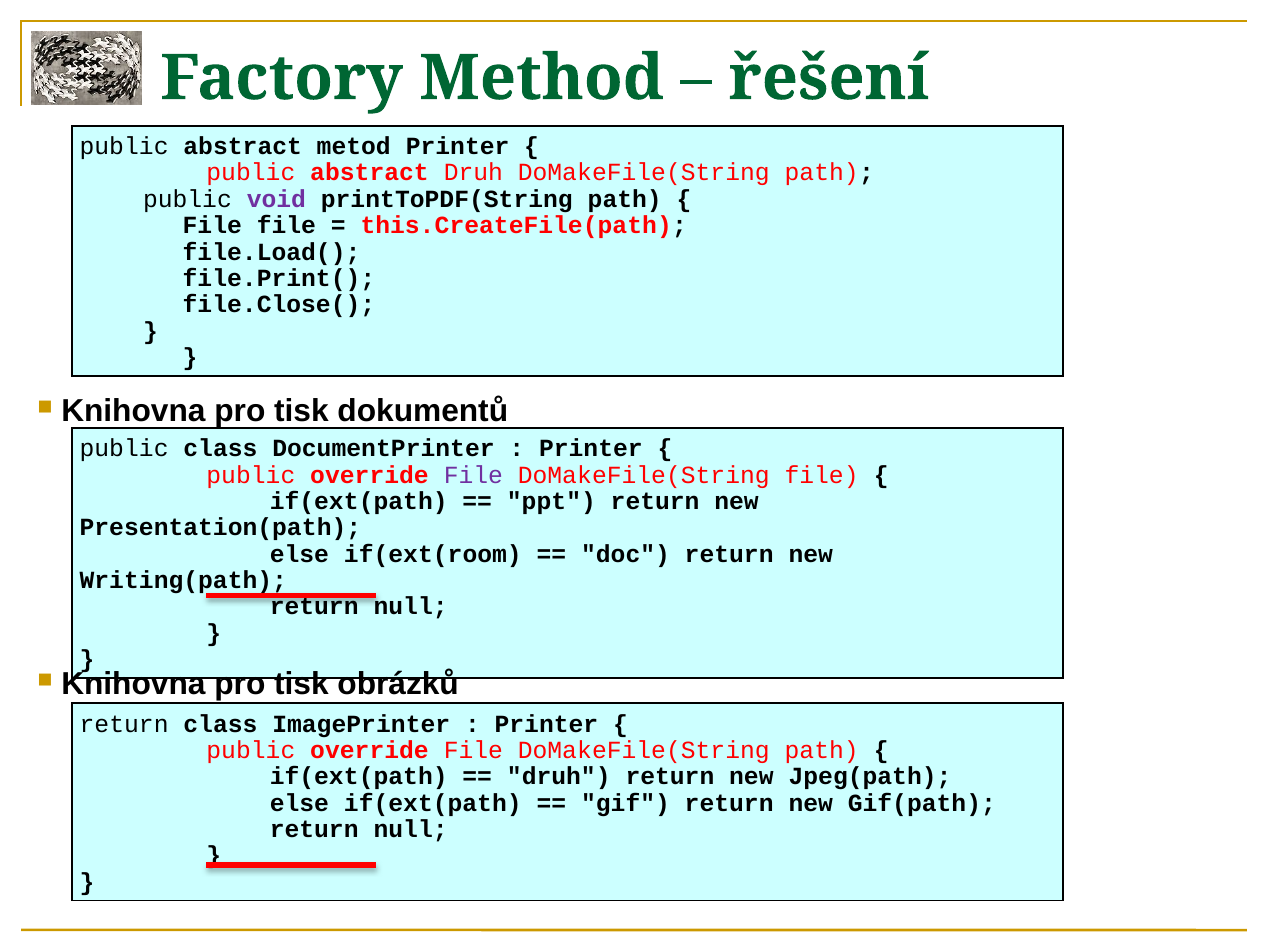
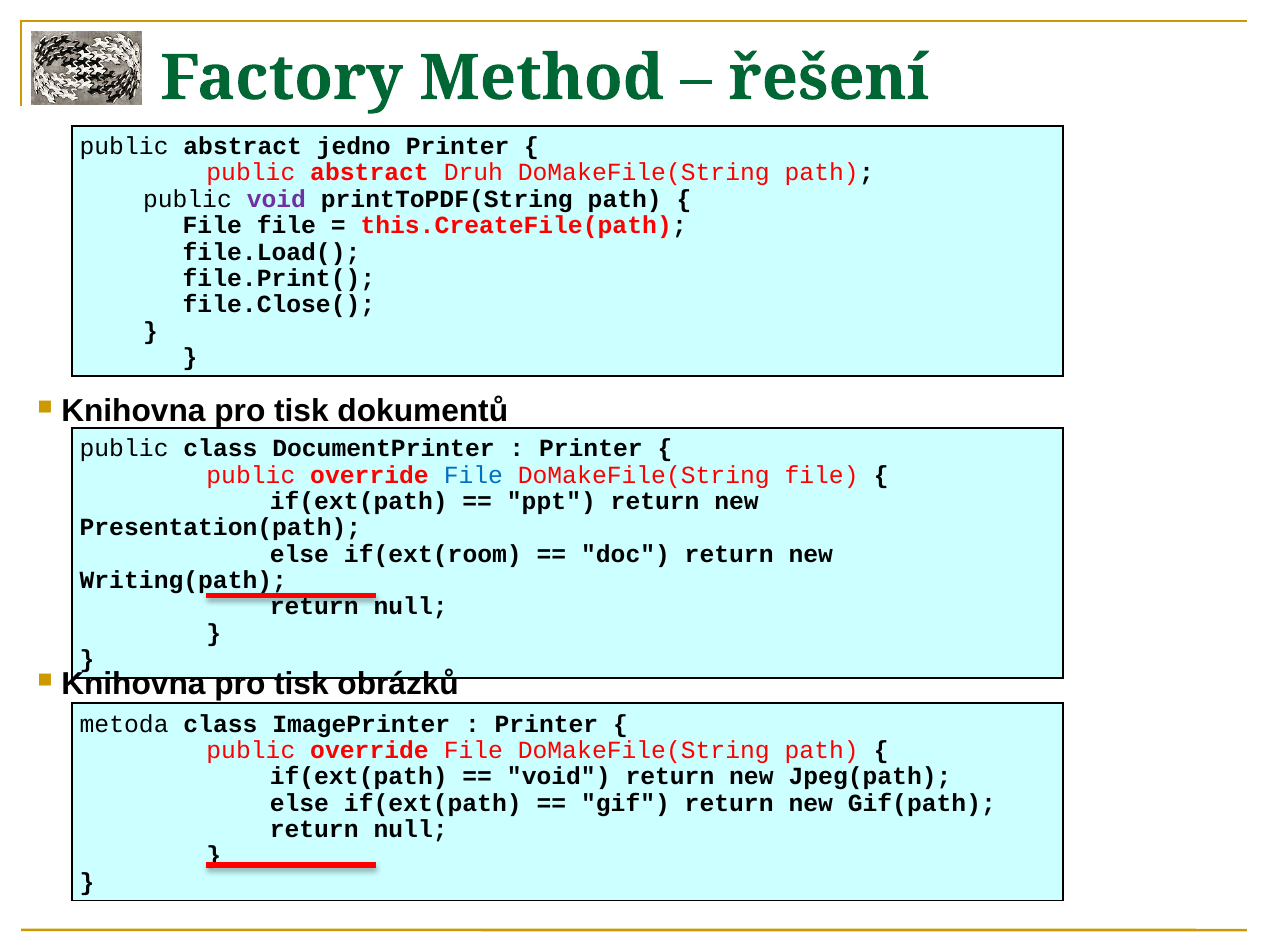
metod: metod -> jedno (354, 146)
File colour: purple -> blue (473, 475)
return: return -> metoda (124, 724)
druh: druh -> void (559, 777)
